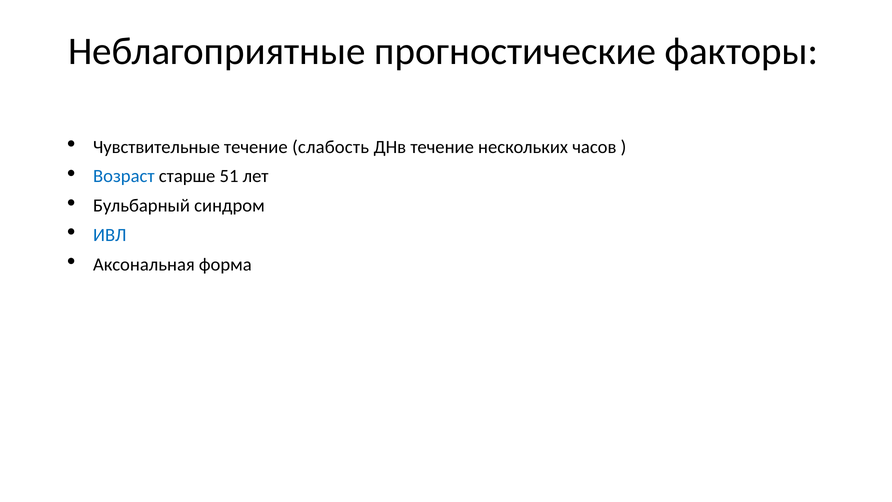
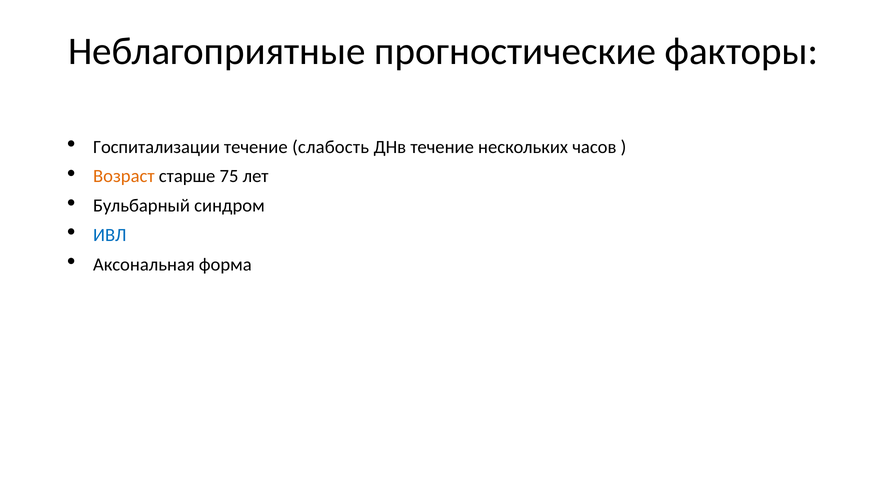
Чувствительные: Чувствительные -> Госпитализации (157, 147)
Возраст colour: blue -> orange (124, 176)
51: 51 -> 75 (229, 176)
